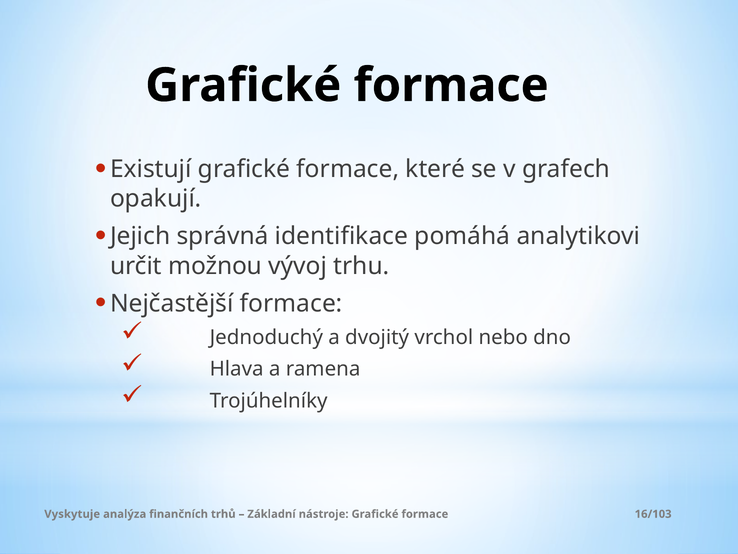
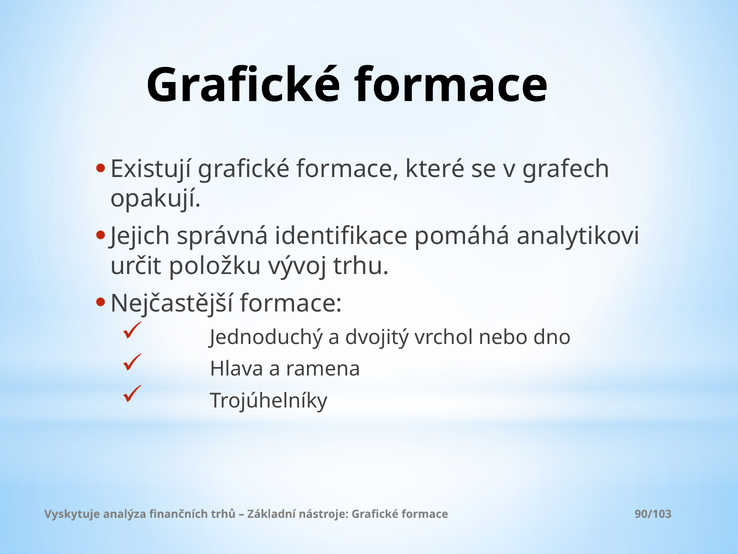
možnou: možnou -> položku (215, 266)
16/103: 16/103 -> 90/103 (653, 514)
